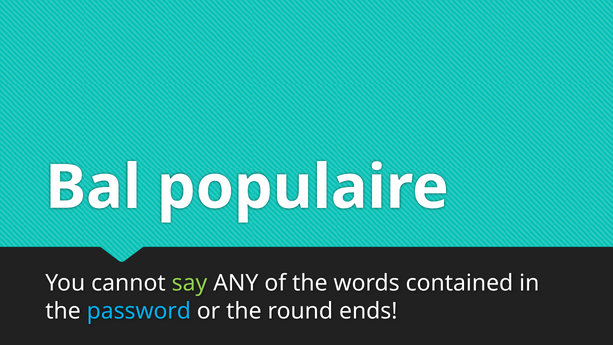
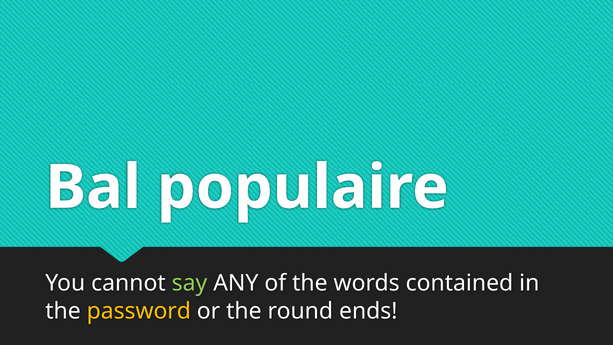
password colour: light blue -> yellow (139, 311)
